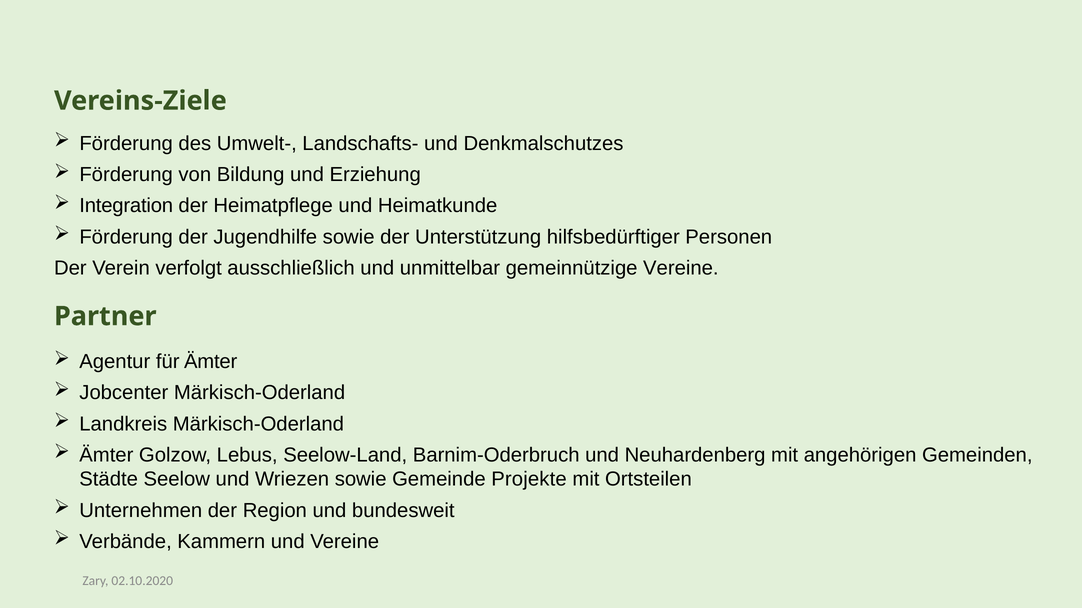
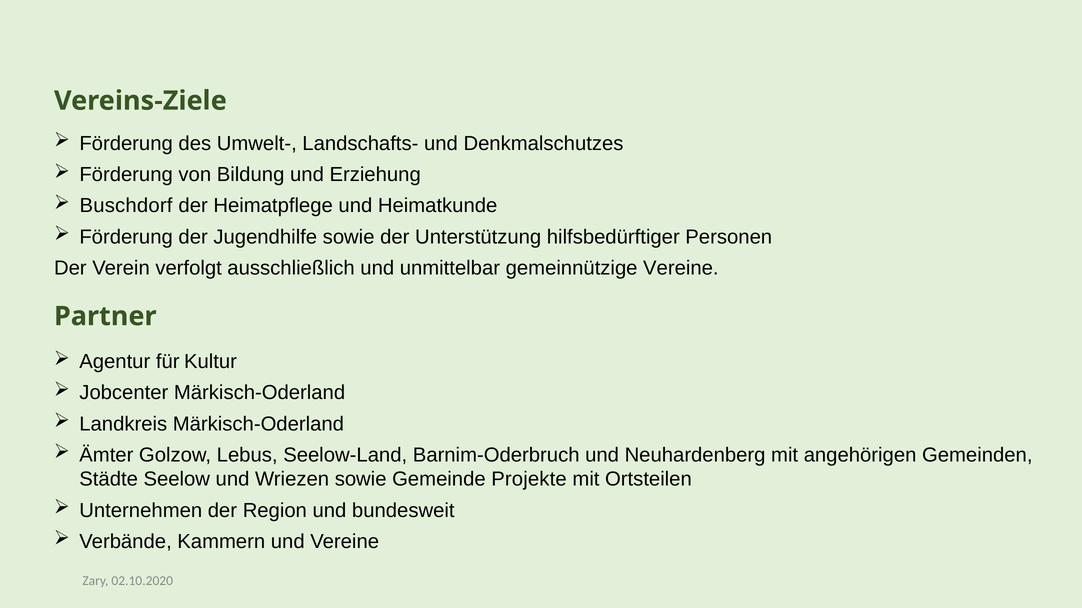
Integration: Integration -> Buschdorf (126, 206)
für Ämter: Ämter -> Kultur (211, 362)
